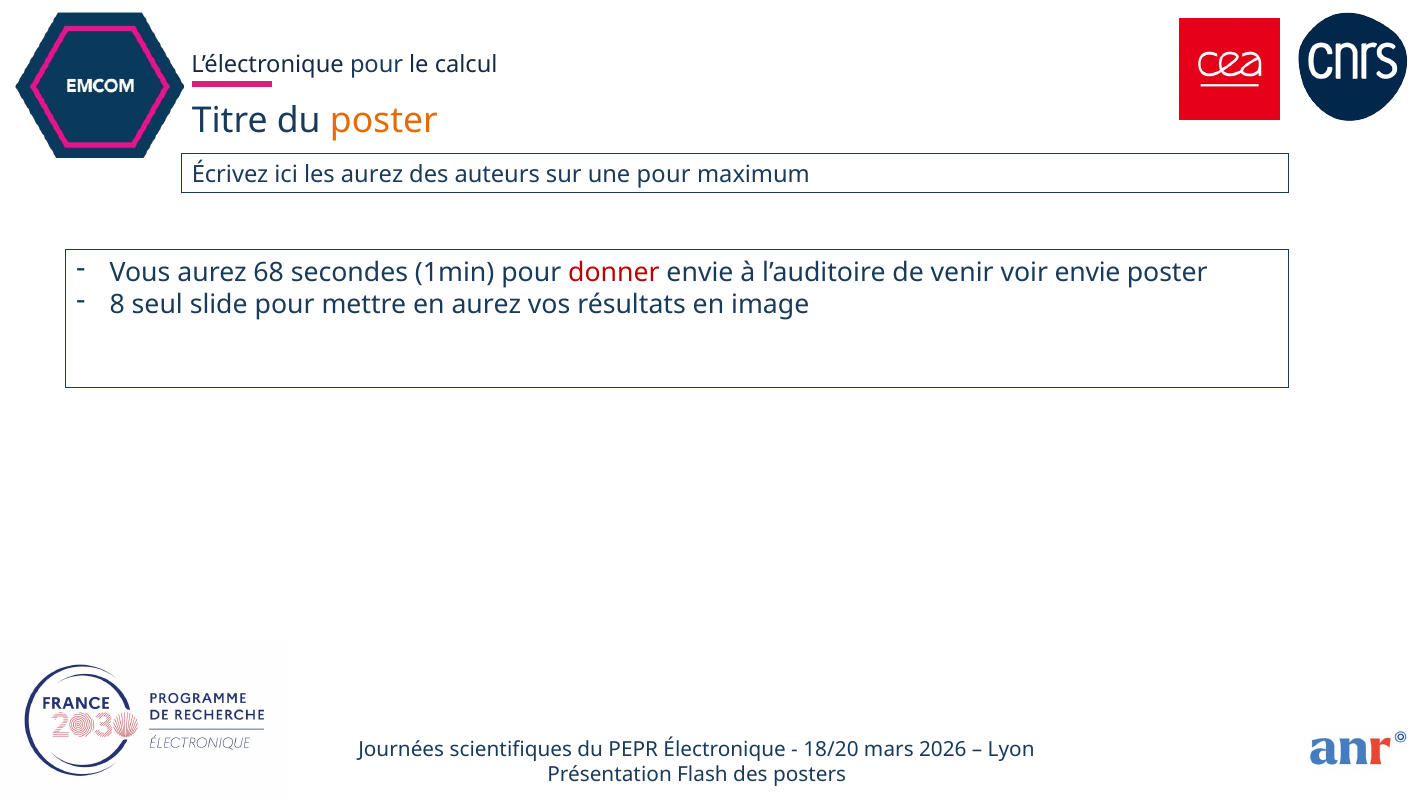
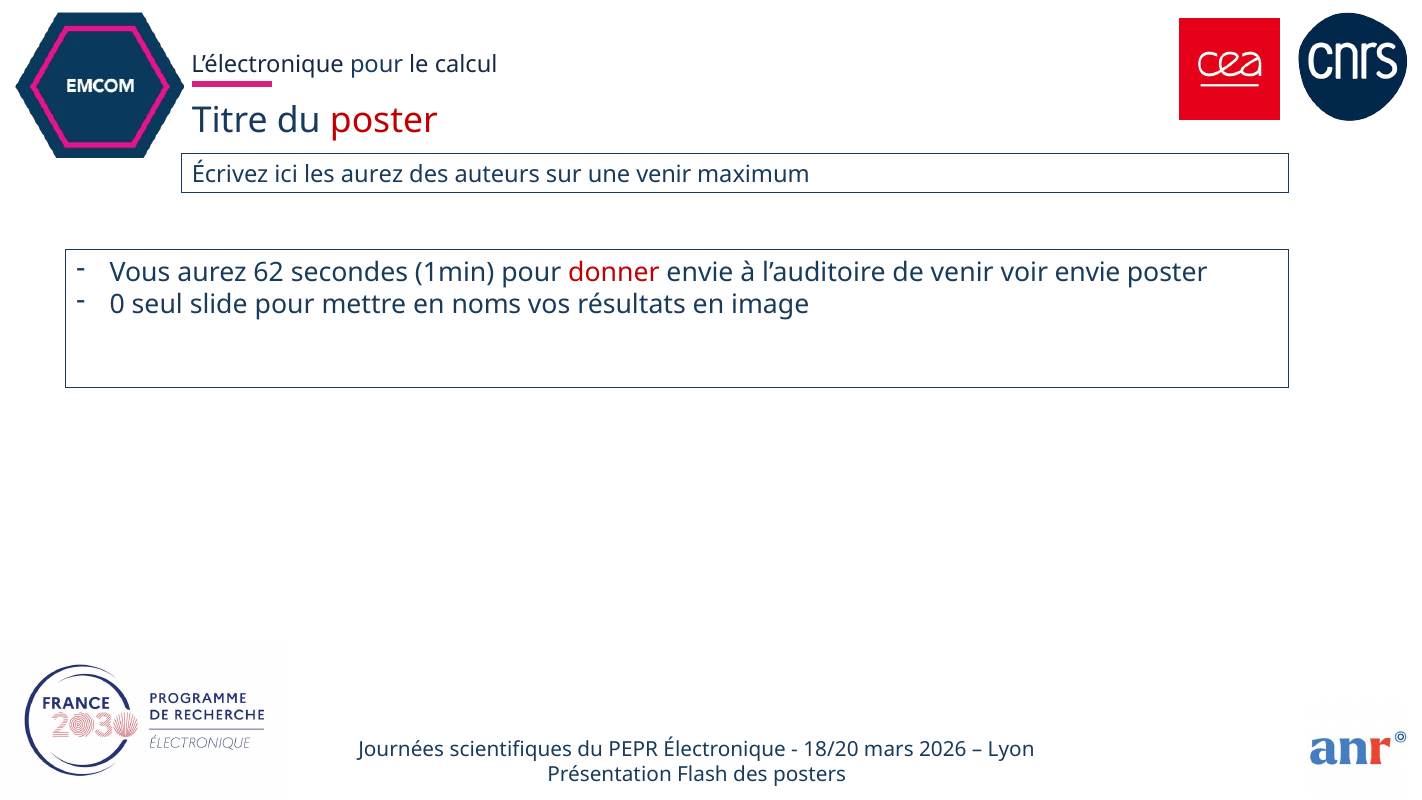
poster colour: orange -> red (384, 121)
une pour: pour -> venir (664, 174)
68: 68 -> 62 (269, 273)
8: 8 -> 0 (117, 305)
en aurez: aurez -> noms (486, 305)
